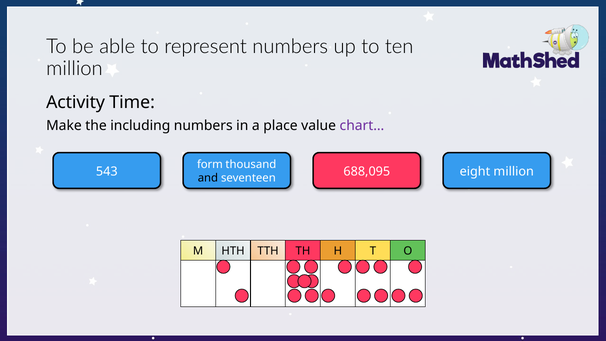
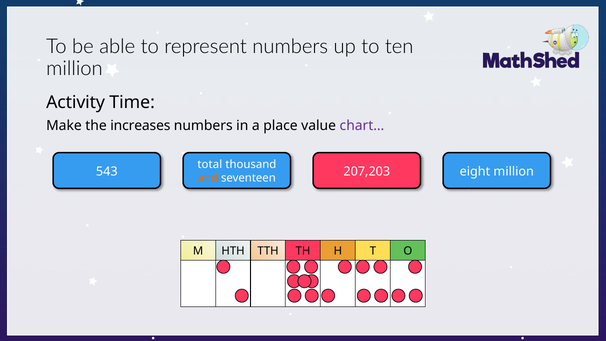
including: including -> increases (140, 126)
form: form -> total (210, 164)
688,095: 688,095 -> 207,203 (367, 171)
and colour: black -> orange (208, 178)
